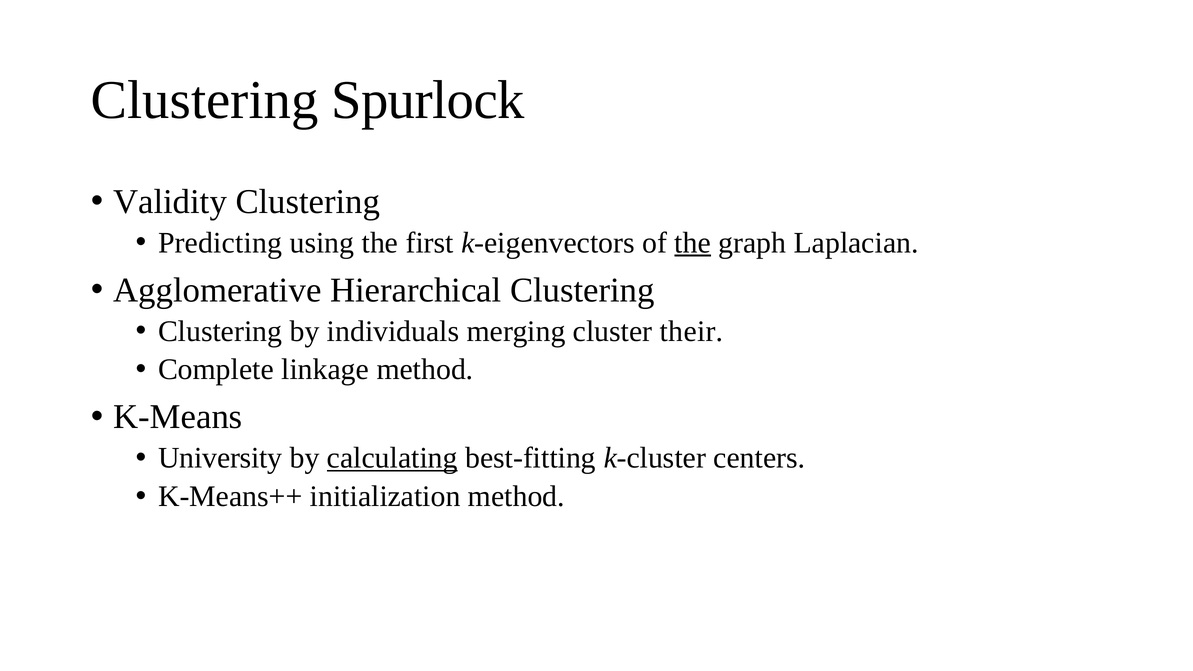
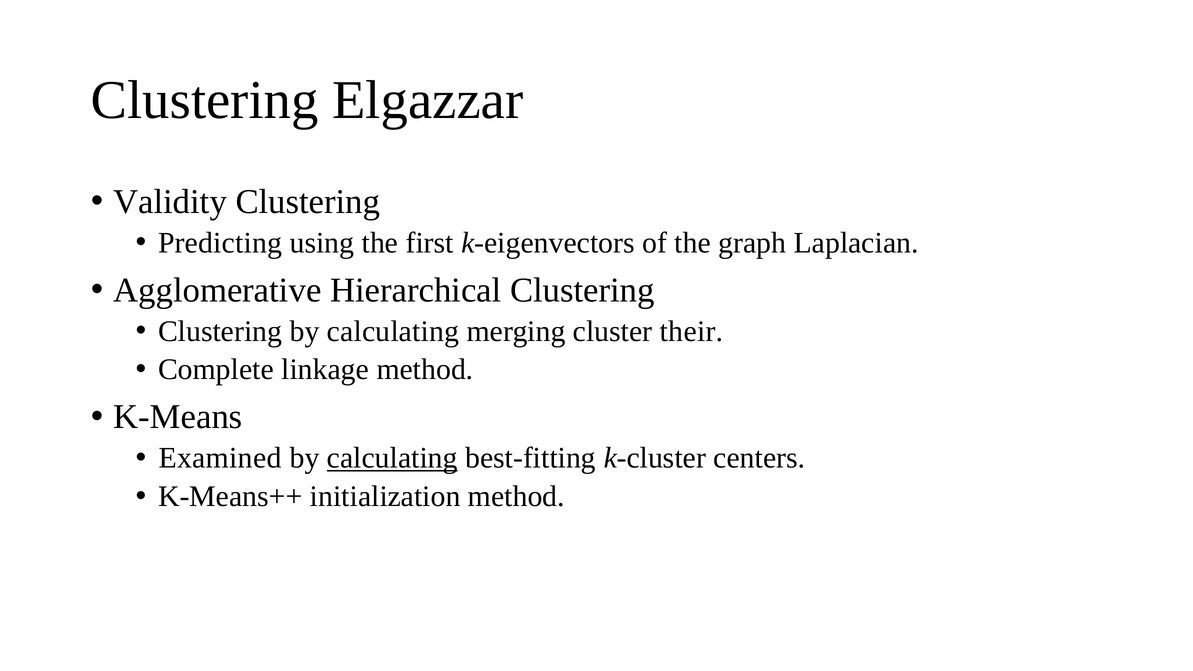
Spurlock: Spurlock -> Elgazzar (428, 100)
the underline: present -> none (693, 243)
Clustering by individuals: individuals -> calculating (393, 331)
University: University -> Examined (220, 458)
